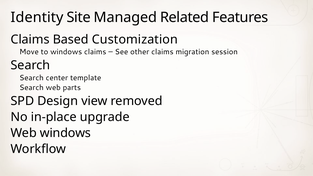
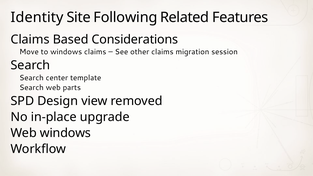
Managed: Managed -> Following (125, 17)
Customization: Customization -> Considerations (135, 40)
